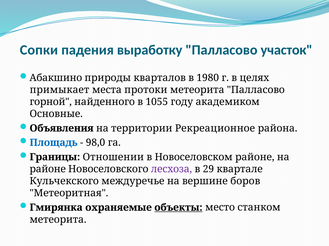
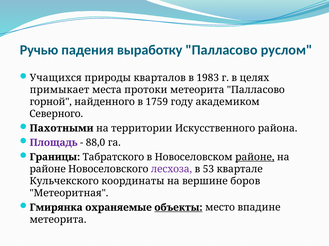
Сопки: Сопки -> Ручью (39, 50)
участок: участок -> руслом (286, 50)
Абакшино: Абакшино -> Учащихся (56, 78)
1980: 1980 -> 1983 (208, 78)
1055: 1055 -> 1759 (157, 102)
Основные: Основные -> Северного (56, 114)
Объявления: Объявления -> Пахотными (62, 129)
Рекреационное: Рекреационное -> Искусственного (215, 129)
Площадь colour: blue -> purple (54, 143)
98,0: 98,0 -> 88,0 (95, 143)
Отношении: Отношении -> Табратского (113, 157)
районе underline: none -> present (255, 157)
29: 29 -> 53 (208, 170)
междуречье: междуречье -> координаты (133, 182)
станком: станком -> впадине (259, 208)
